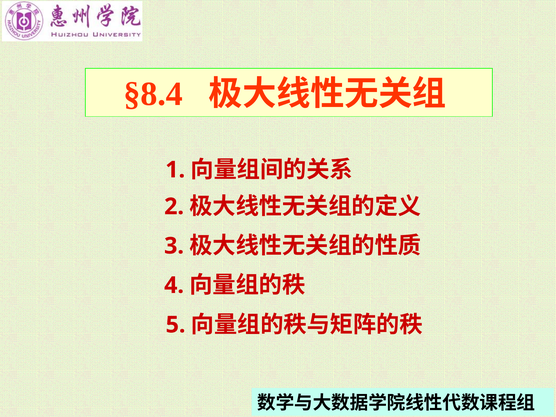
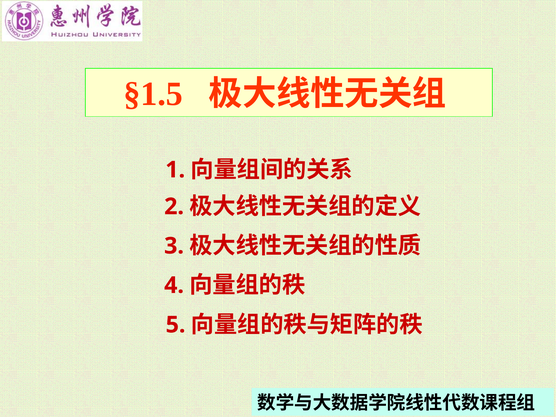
§8.4: §8.4 -> §1.5 (153, 94)
